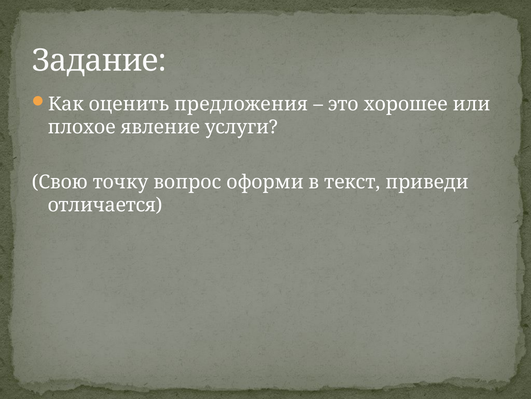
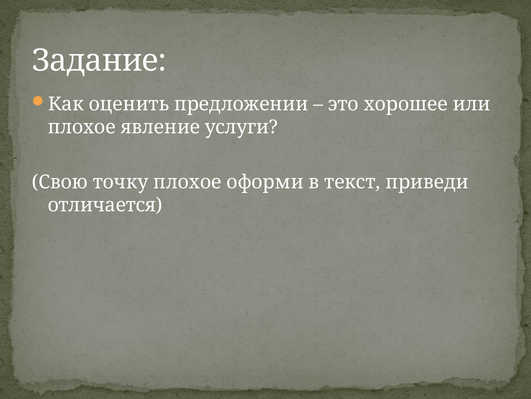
предложения: предложения -> предложении (241, 104)
точку вопрос: вопрос -> плохое (187, 182)
